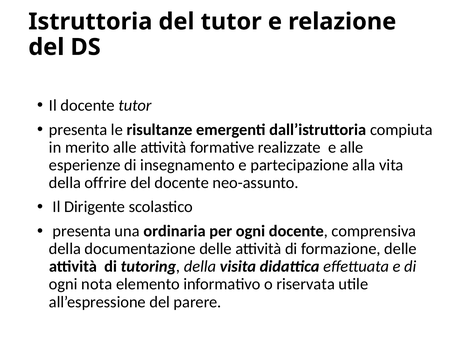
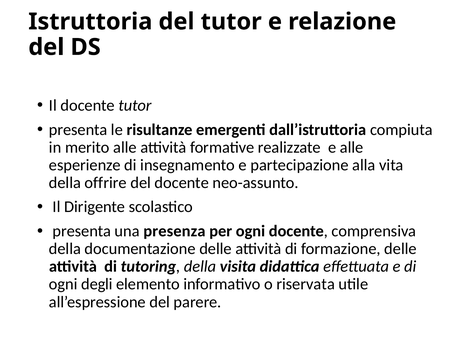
ordinaria: ordinaria -> presenza (174, 231)
nota: nota -> degli (97, 284)
